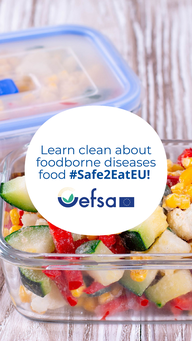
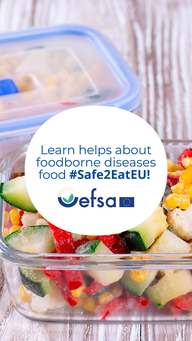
clean: clean -> helps (95, 150)
